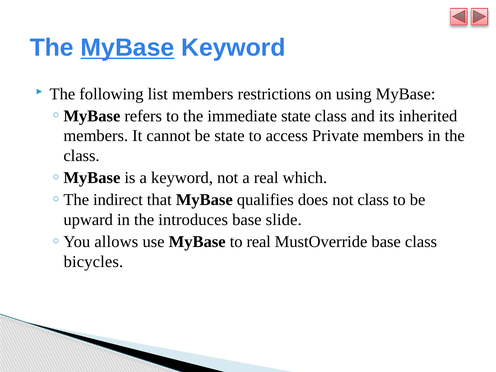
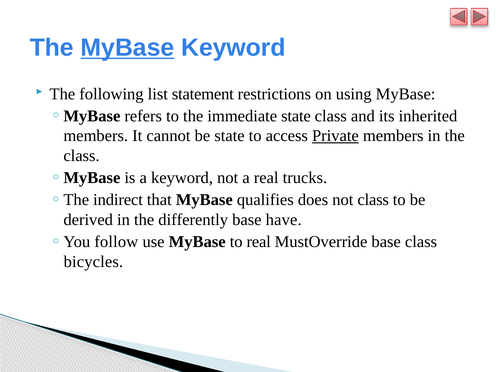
list members: members -> statement (203, 94)
Private underline: none -> present (335, 136)
which: which -> trucks (305, 178)
upward: upward -> derived (88, 220)
introduces: introduces -> differently (193, 220)
slide: slide -> have (284, 220)
allows: allows -> follow (116, 242)
